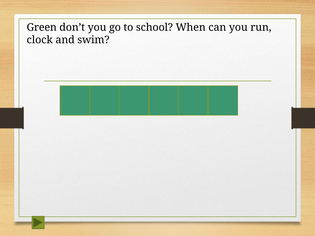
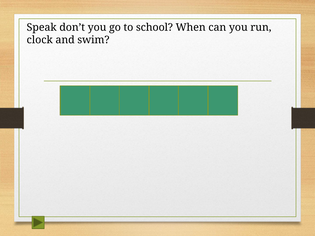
Green: Green -> Speak (42, 27)
